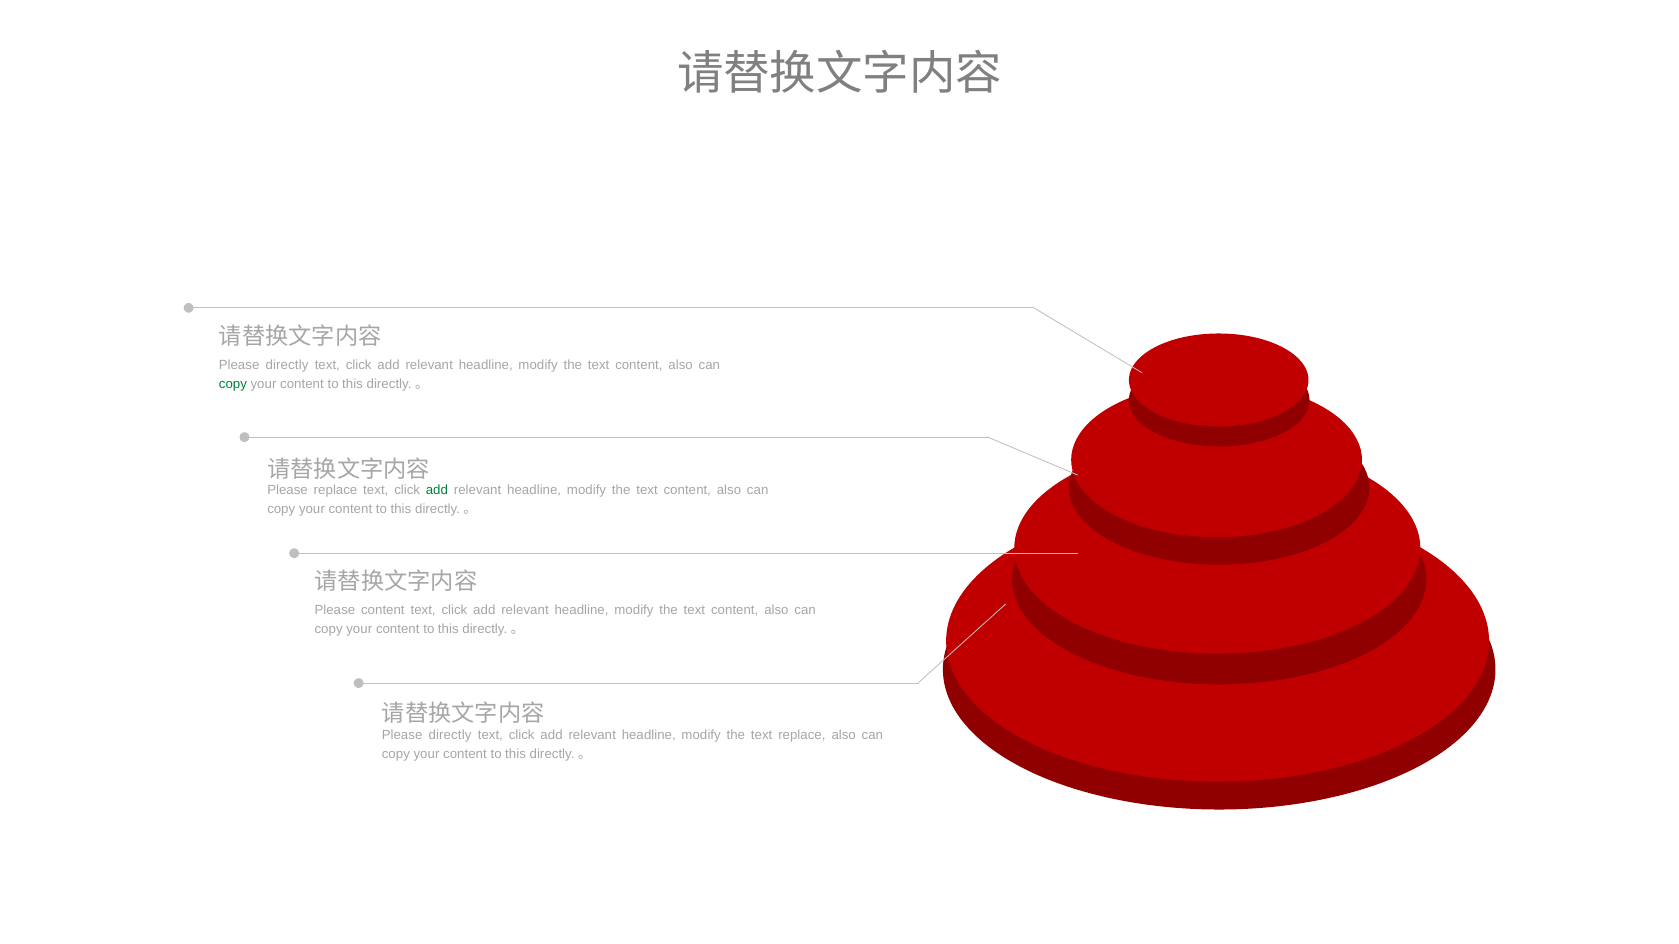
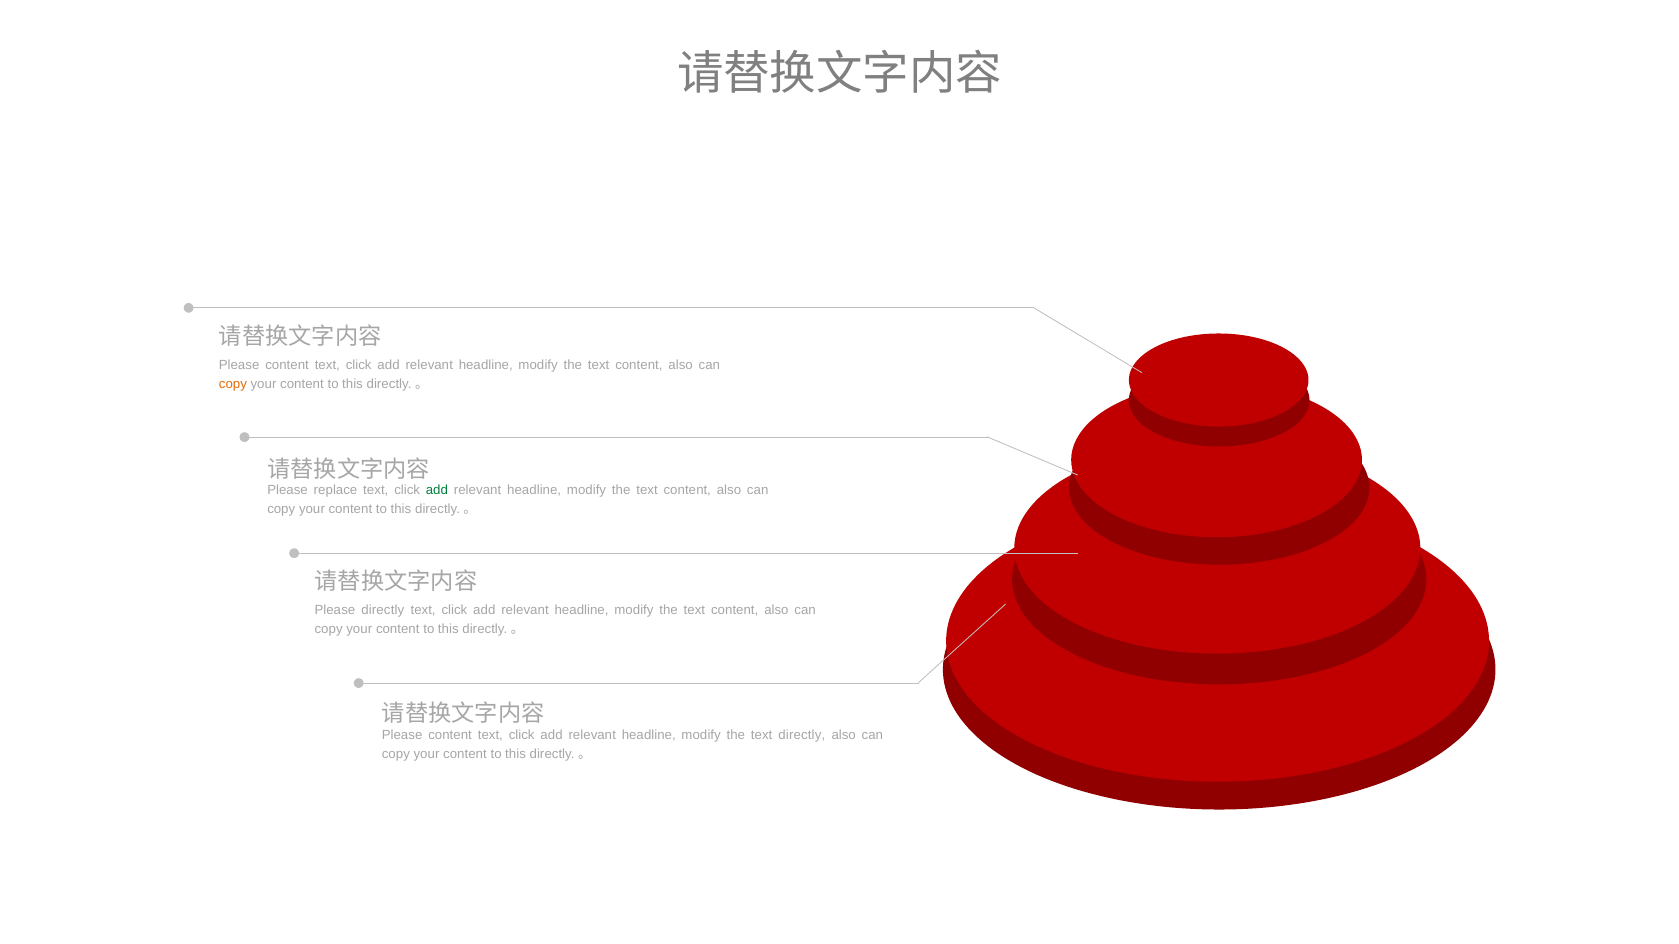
directly: directly -> content (287, 366)
copy colour: green -> orange (233, 385)
Please content: content -> directly (383, 610)
directly: directly -> content (450, 735)
text replace: replace -> directly (802, 735)
